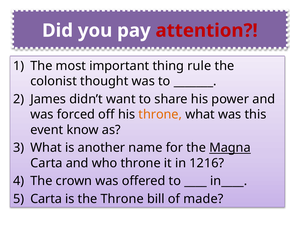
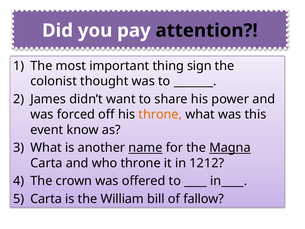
attention colour: red -> black (207, 31)
rule: rule -> sign (199, 66)
name underline: none -> present (145, 148)
1216: 1216 -> 1212 (207, 163)
the Throne: Throne -> William (122, 199)
made: made -> fallow (204, 199)
